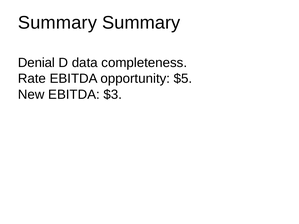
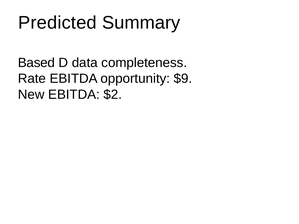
Summary: Summary -> Predicted (57, 23)
Denial: Denial -> Based (36, 63)
$5: $5 -> $9 (183, 79)
$3: $3 -> $2 (113, 95)
